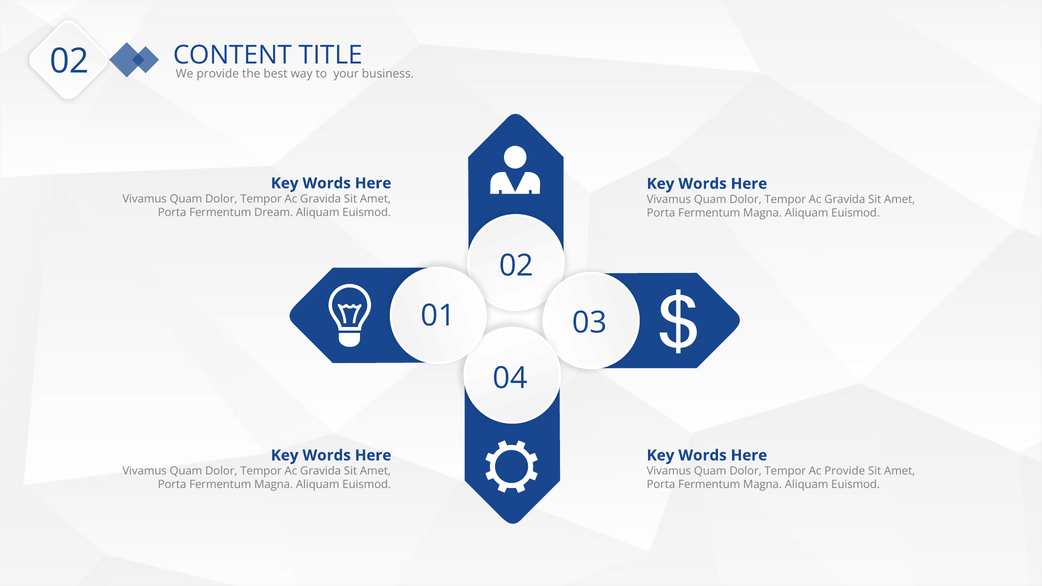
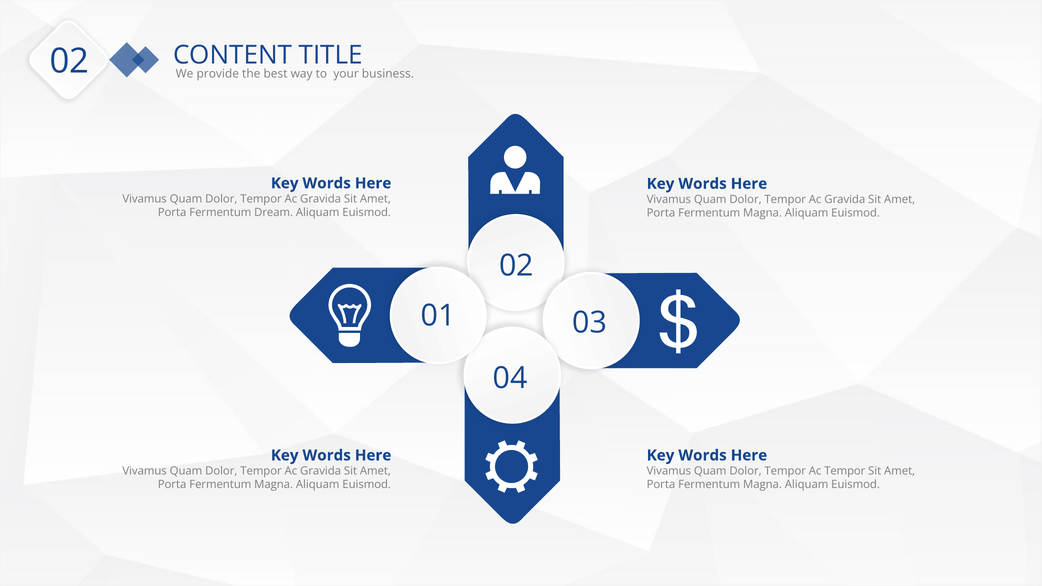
Ac Provide: Provide -> Tempor (845, 471)
